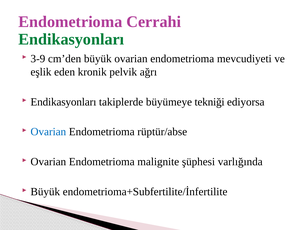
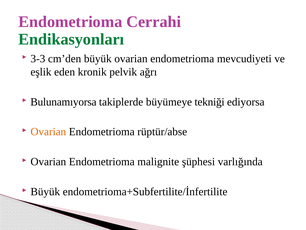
3-9: 3-9 -> 3-3 (38, 58)
Endikasyonları: Endikasyonları -> Bulunamıyorsa (63, 102)
Ovarian colour: blue -> orange (48, 132)
